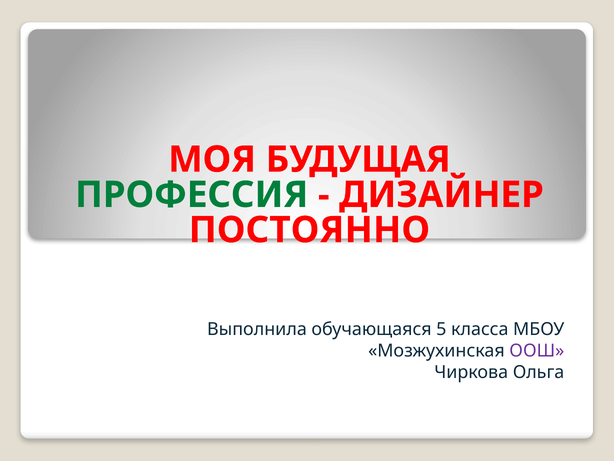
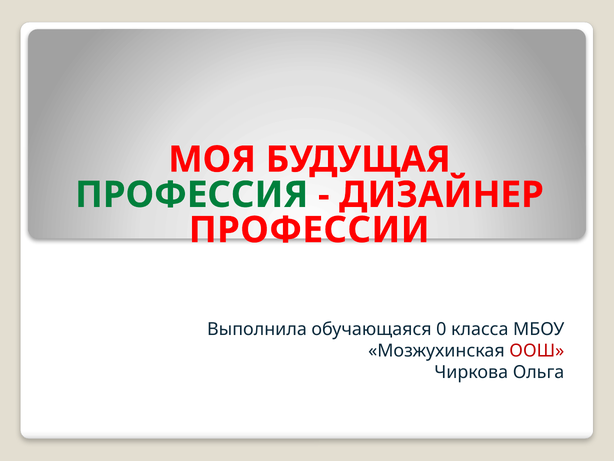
ПОСТОЯННО: ПОСТОЯННО -> ПРОФЕССИИ (309, 230)
5: 5 -> 0 (441, 329)
ООШ colour: purple -> red (537, 350)
